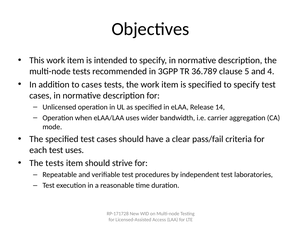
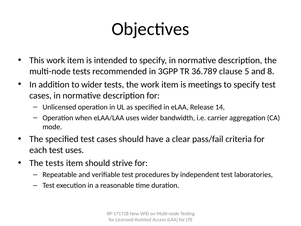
4: 4 -> 8 (271, 71)
to cases: cases -> wider (92, 84)
is specified: specified -> meetings (205, 84)
